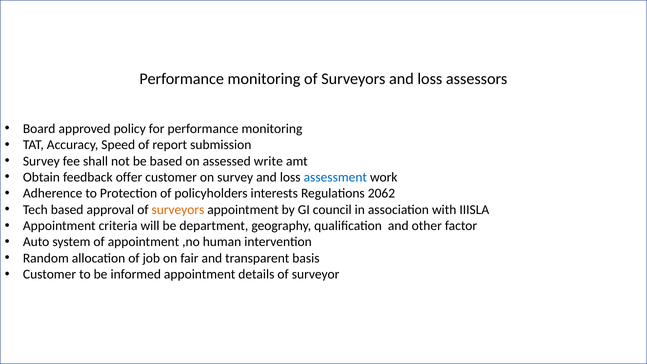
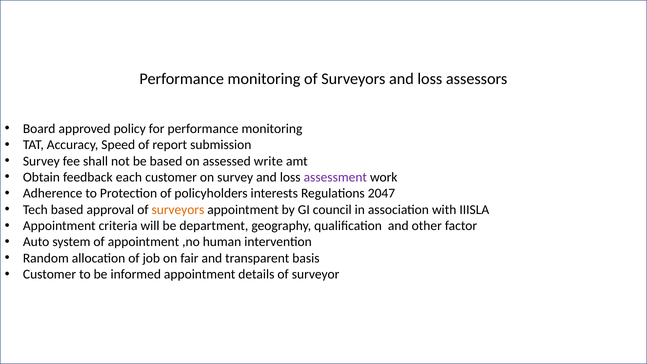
offer: offer -> each (129, 177)
assessment colour: blue -> purple (335, 177)
2062: 2062 -> 2047 (381, 193)
